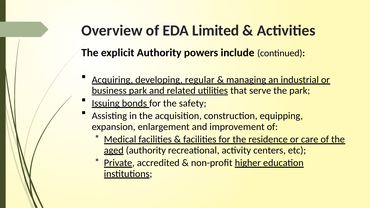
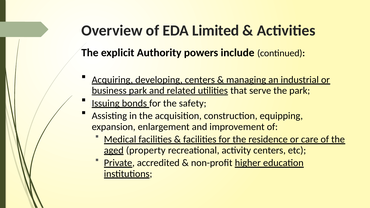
developing regular: regular -> centers (200, 80)
aged authority: authority -> property (146, 150)
